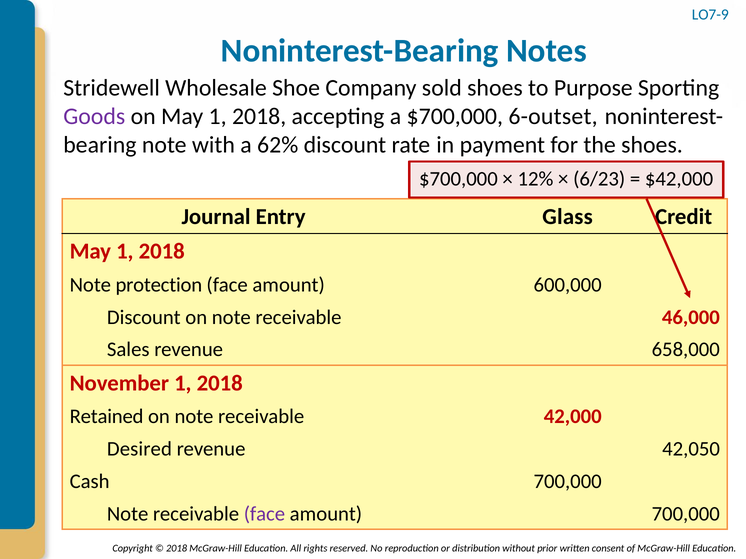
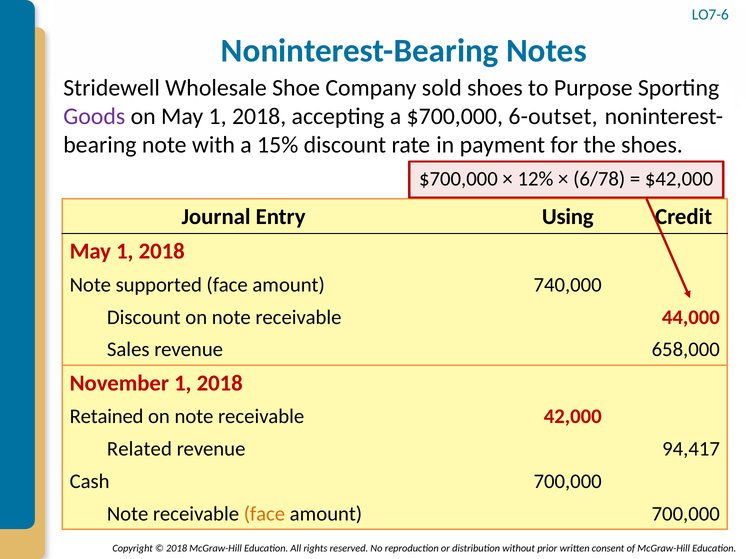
LO7-9: LO7-9 -> LO7-6 (710, 15)
62%: 62% -> 15% (278, 145)
6/23: 6/23 -> 6/78 (599, 179)
Glass: Glass -> Using (568, 217)
protection: protection -> supported (159, 285)
600,000: 600,000 -> 740,000 (568, 285)
46,000: 46,000 -> 44,000 (691, 318)
Desired: Desired -> Related (139, 449)
42,050: 42,050 -> 94,417 (691, 449)
face colour: purple -> orange (264, 514)
